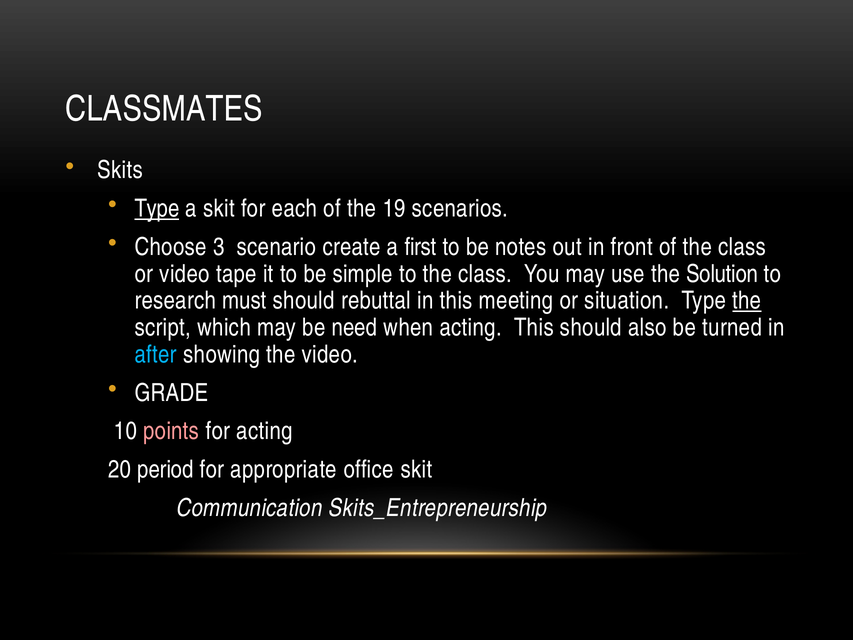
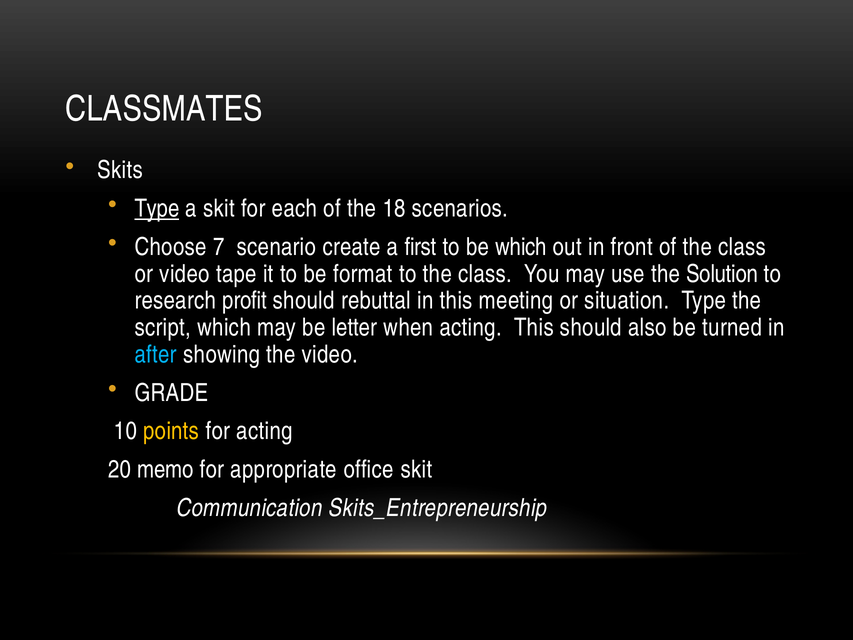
19: 19 -> 18 (394, 209)
3: 3 -> 7 (219, 247)
be notes: notes -> which (521, 247)
simple: simple -> format (363, 274)
must: must -> profit (245, 301)
the underline: present -> none (747, 301)
need: need -> letter (354, 328)
points colour: pink -> yellow (171, 431)
period: period -> memo (165, 469)
